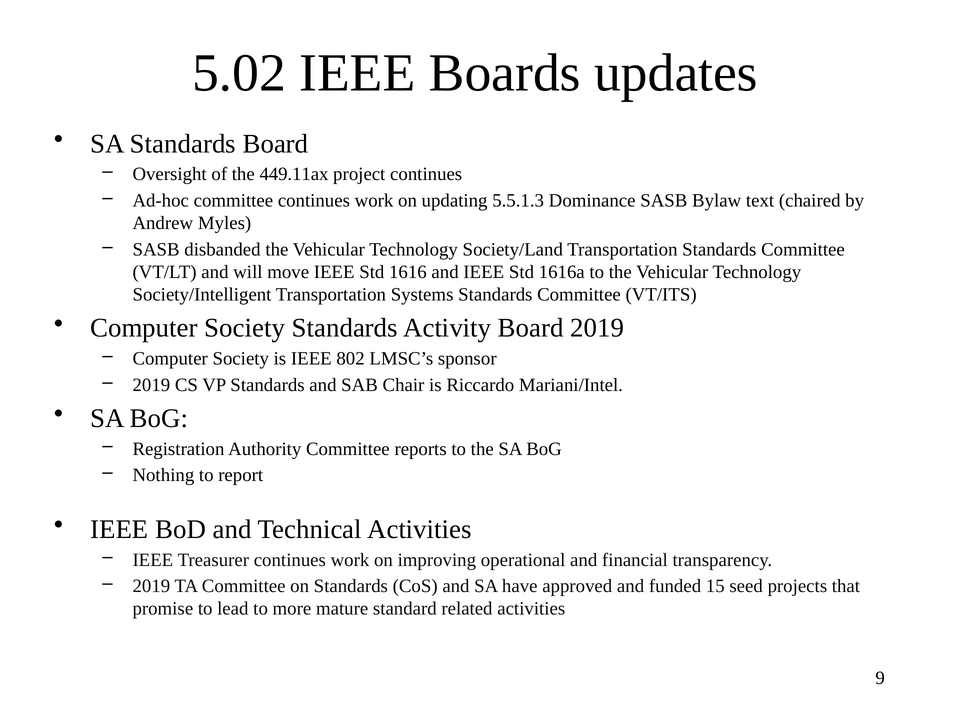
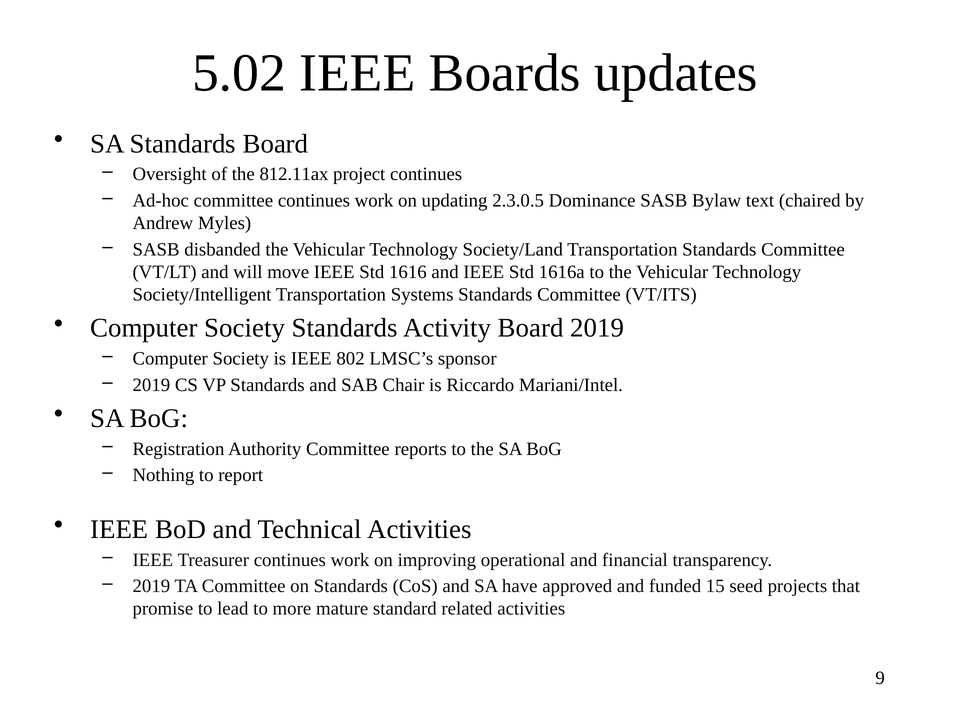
449.11ax: 449.11ax -> 812.11ax (294, 174)
5.5.1.3: 5.5.1.3 -> 2.3.0.5 (518, 201)
